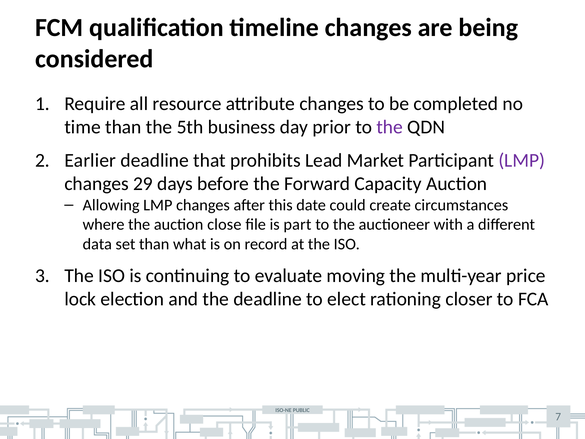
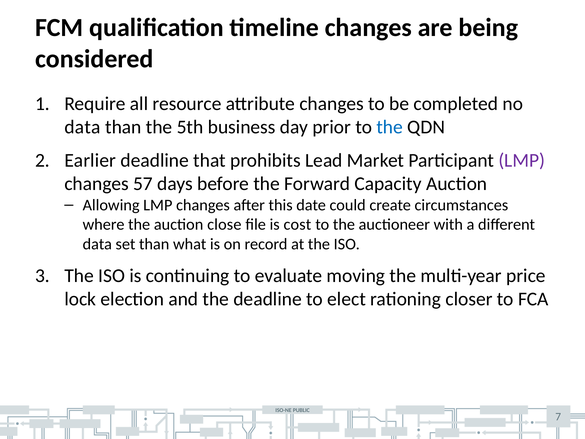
time: time -> data (82, 127)
the colour: purple -> blue (390, 127)
29: 29 -> 57 (143, 184)
part: part -> cost (297, 224)
